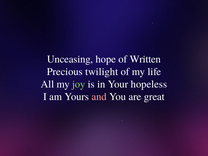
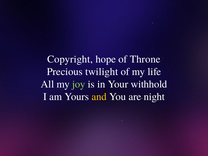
Unceasing: Unceasing -> Copyright (70, 59)
Written: Written -> Throne (145, 59)
hopeless: hopeless -> withhold (149, 84)
and colour: pink -> yellow (99, 97)
great: great -> night (154, 97)
